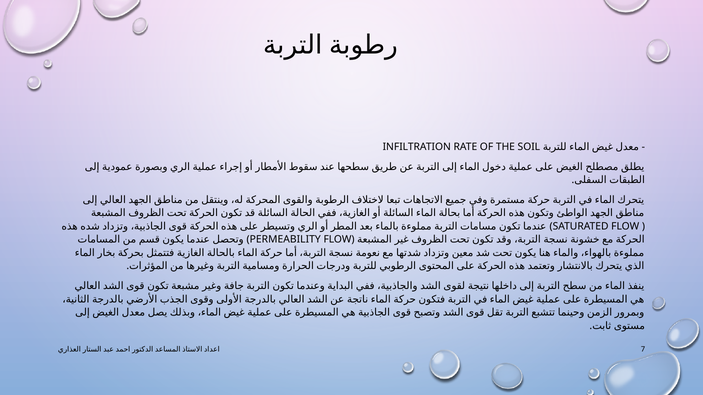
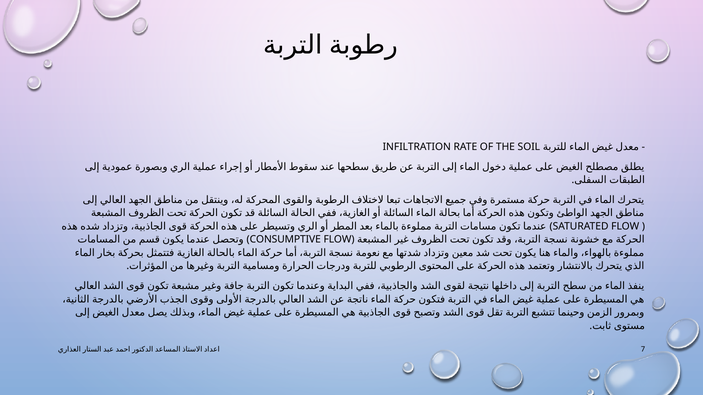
PERMEABILITY: PERMEABILITY -> CONSUMPTIVE (285, 240)
